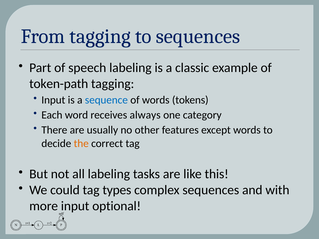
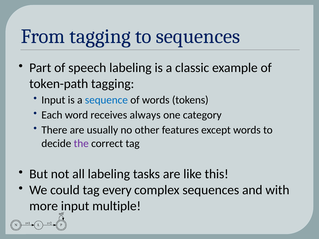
the colour: orange -> purple (81, 143)
types: types -> every (117, 190)
optional: optional -> multiple (117, 206)
